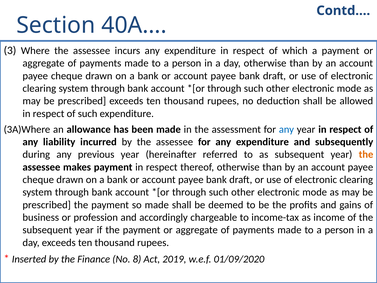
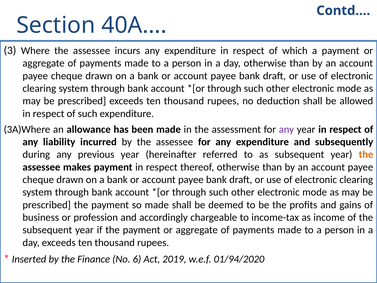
any colour: blue -> purple (286, 129)
8: 8 -> 6 (137, 259)
01/09/2020: 01/09/2020 -> 01/94/2020 (239, 259)
